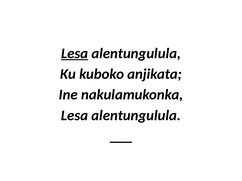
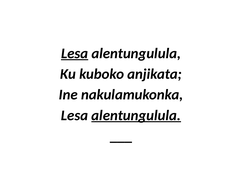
alentungulula underline: none -> present (136, 116)
